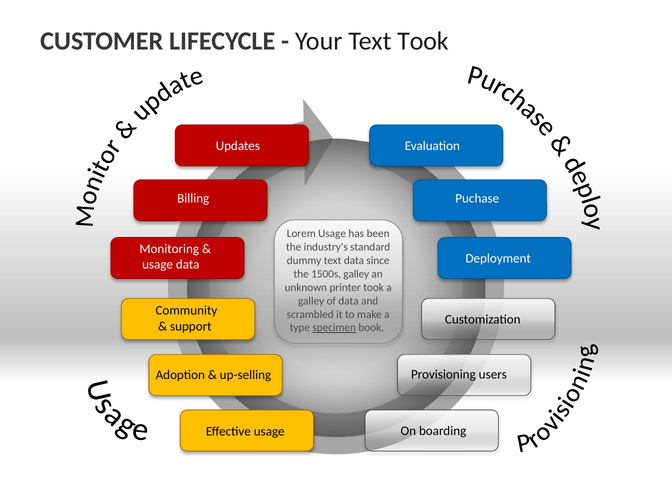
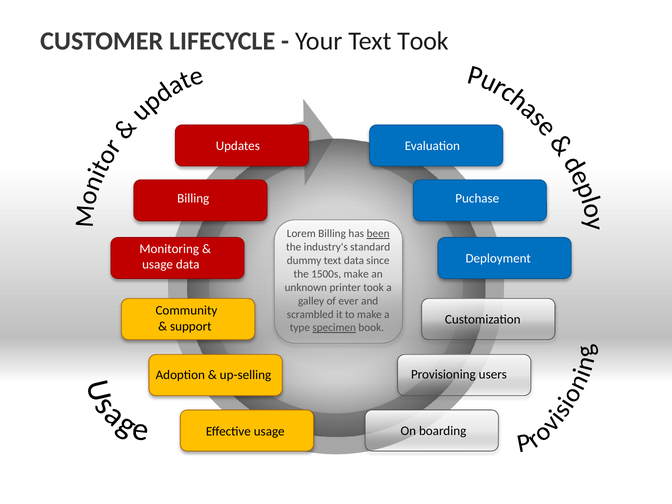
Lorem Usage: Usage -> Billing (332, 234)
been underline: none -> present (378, 234)
1500s galley: galley -> make (356, 274)
of data: data -> ever (349, 301)
